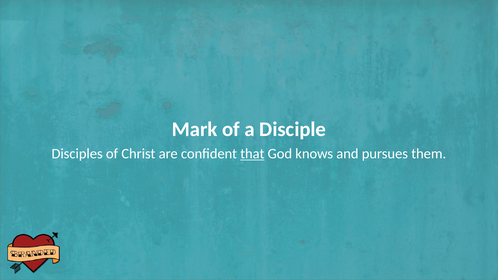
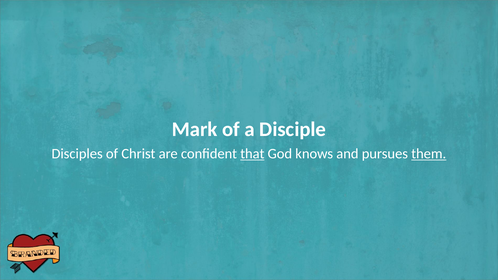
them underline: none -> present (429, 154)
